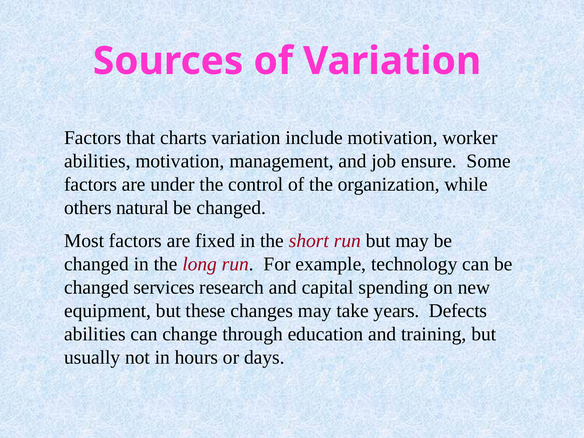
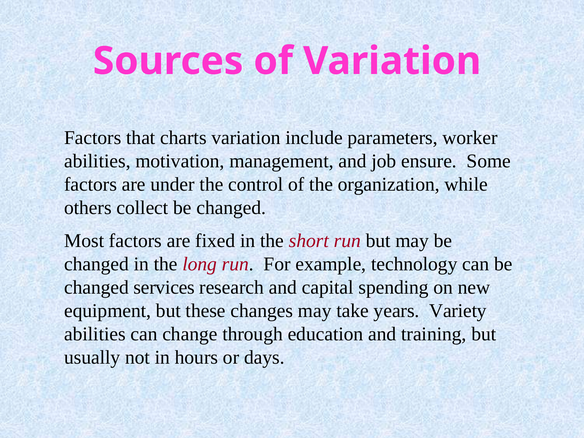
include motivation: motivation -> parameters (393, 138)
natural: natural -> collect (142, 208)
Defects: Defects -> Variety (458, 311)
